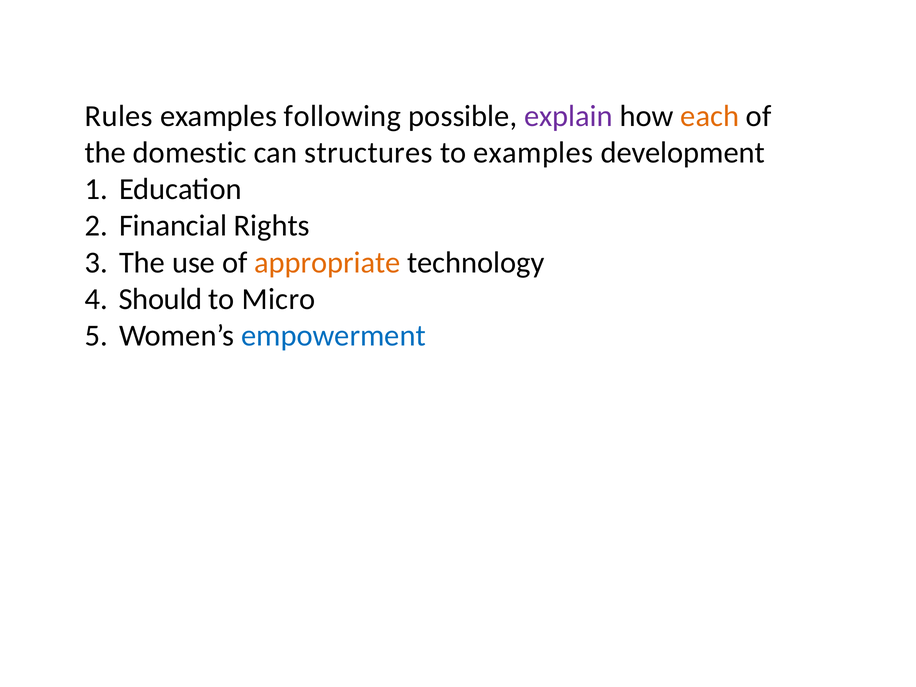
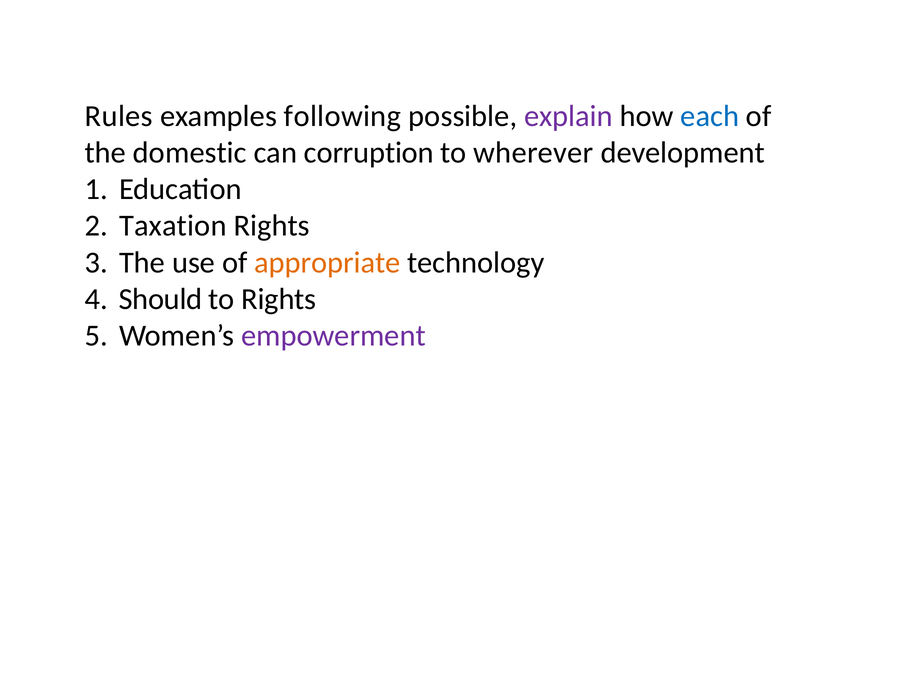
each colour: orange -> blue (710, 116)
structures: structures -> corruption (369, 153)
to examples: examples -> wherever (533, 153)
Financial: Financial -> Taxation (173, 226)
to Micro: Micro -> Rights (279, 299)
empowerment colour: blue -> purple (333, 336)
